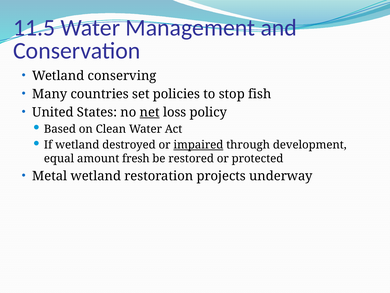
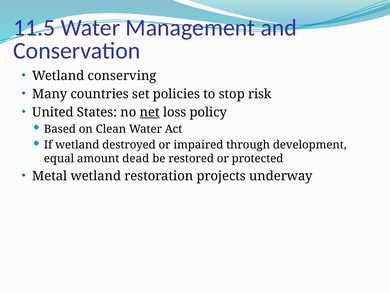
fish: fish -> risk (260, 94)
impaired underline: present -> none (198, 145)
fresh: fresh -> dead (136, 158)
